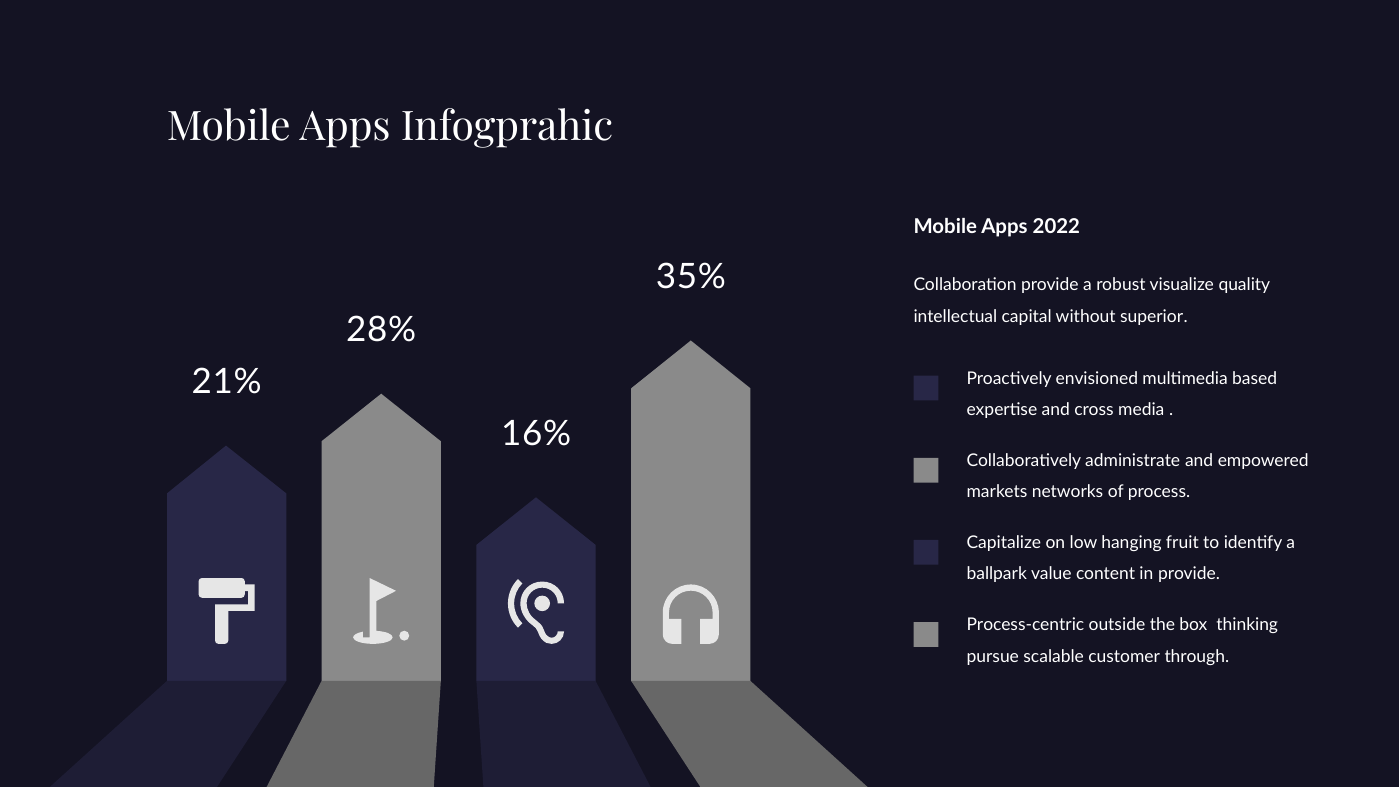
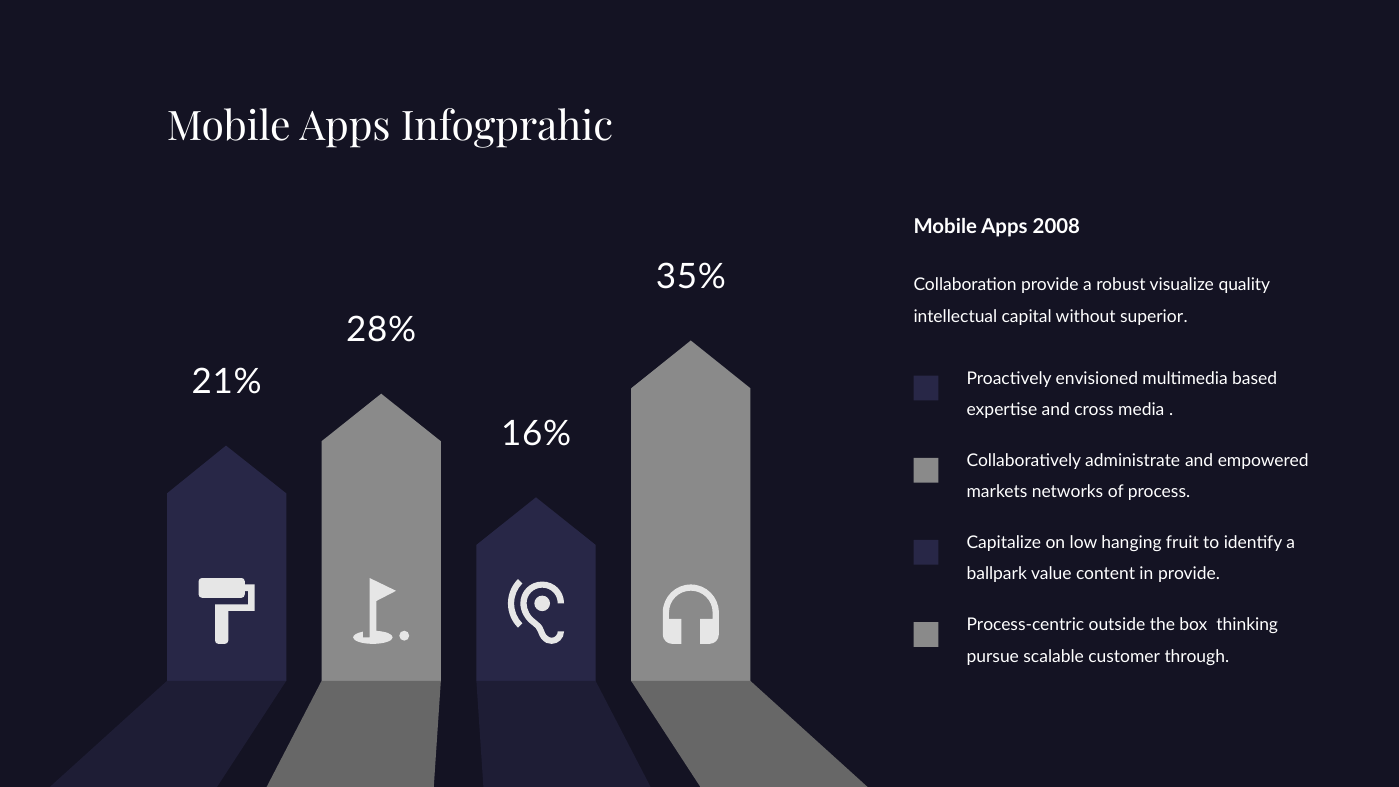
2022: 2022 -> 2008 (1056, 226)
